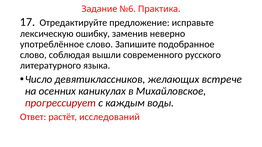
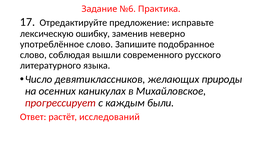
встрече: встрече -> природы (222, 80)
воды: воды -> были (161, 103)
